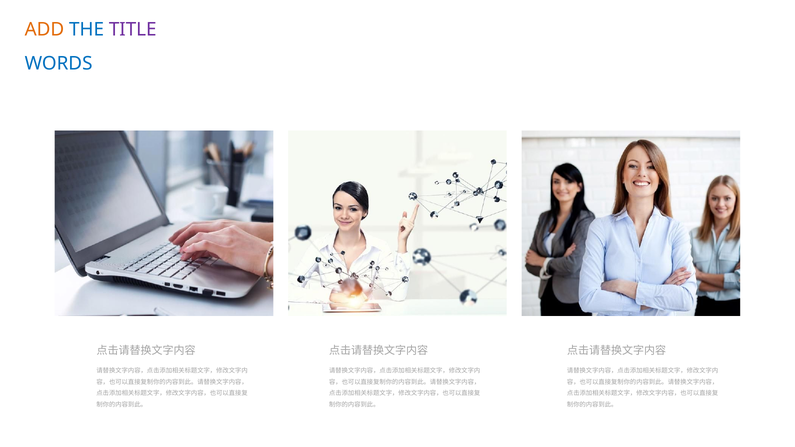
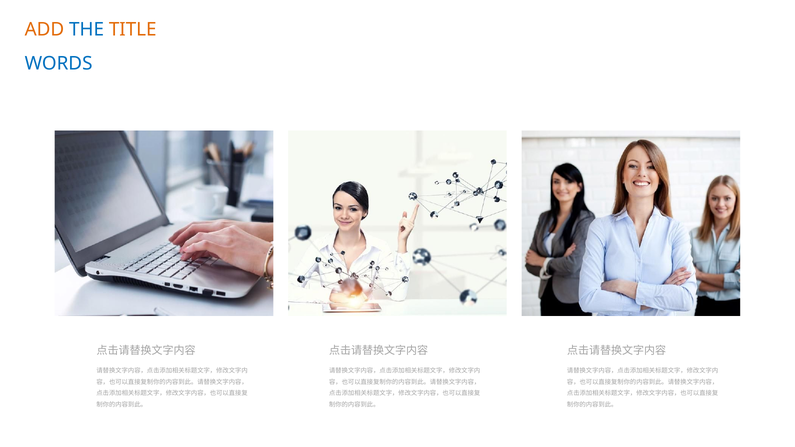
TITLE colour: purple -> orange (133, 29)
